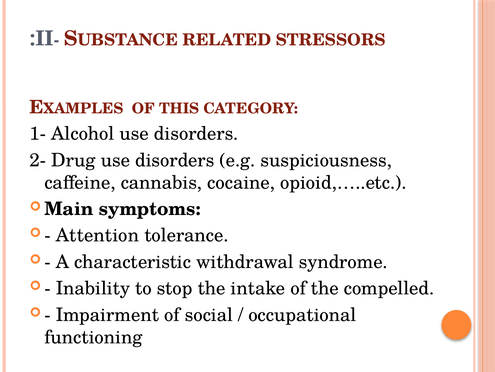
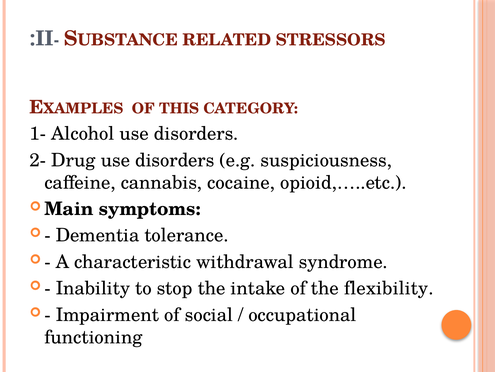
Attention: Attention -> Dementia (98, 235)
compelled: compelled -> flexibility (389, 288)
